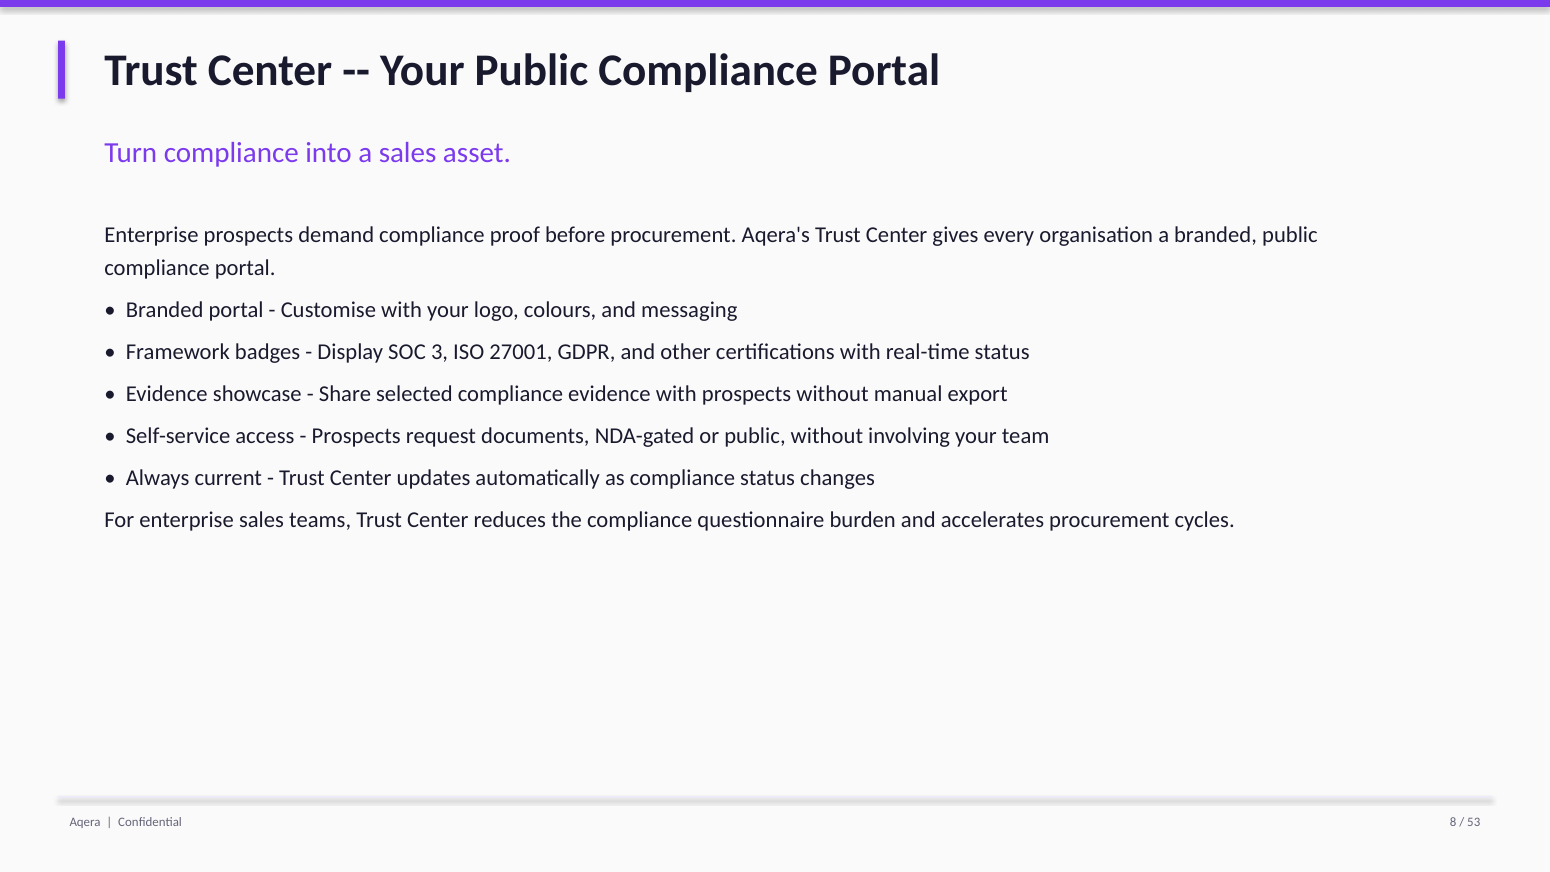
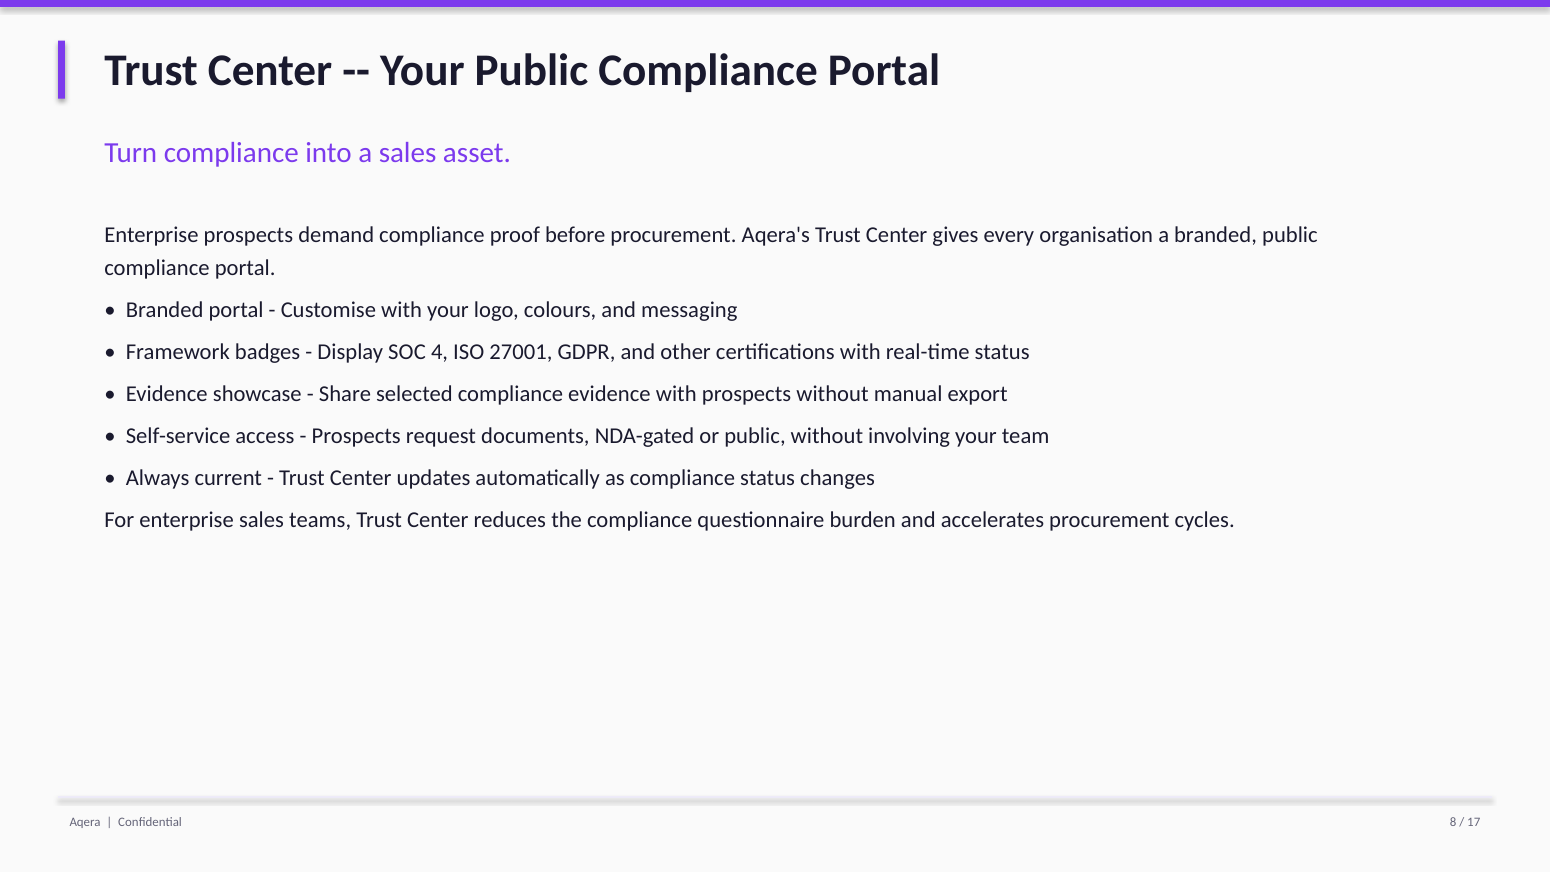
3: 3 -> 4 (440, 352)
53: 53 -> 17 (1474, 822)
